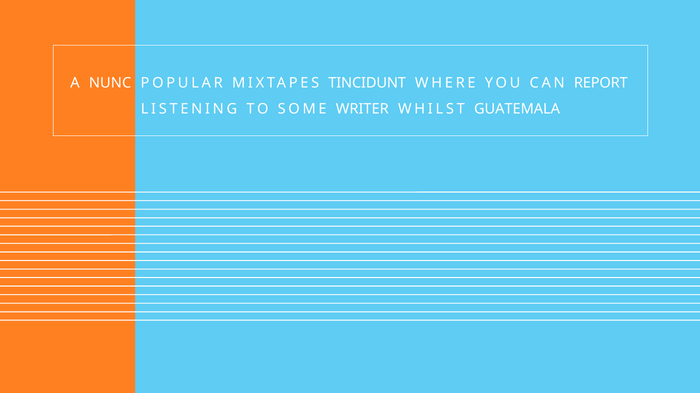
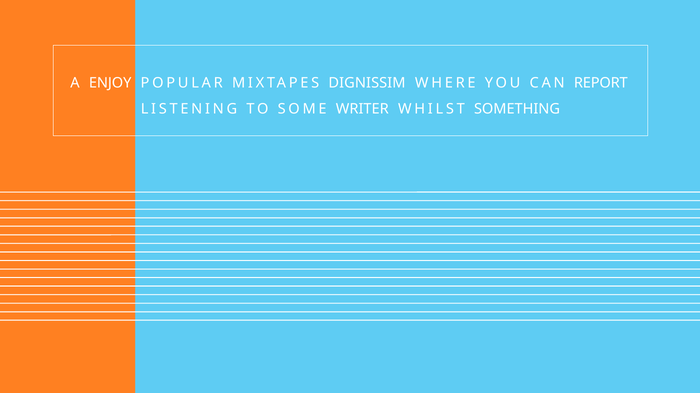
NUNC: NUNC -> ENJOY (110, 83)
TINCIDUNT: TINCIDUNT -> DIGNISSIM (367, 83)
GUATEMALA: GUATEMALA -> SOMETHING (517, 109)
